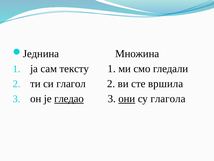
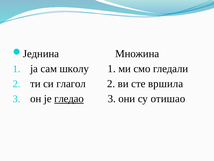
тексту: тексту -> школу (74, 68)
они underline: present -> none (127, 98)
глагола: глагола -> отишао (168, 98)
